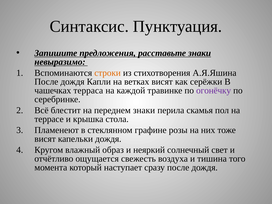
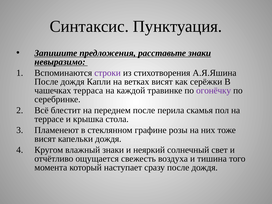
строки colour: orange -> purple (108, 73)
переднем знаки: знаки -> после (144, 110)
влажный образ: образ -> знаки (113, 150)
